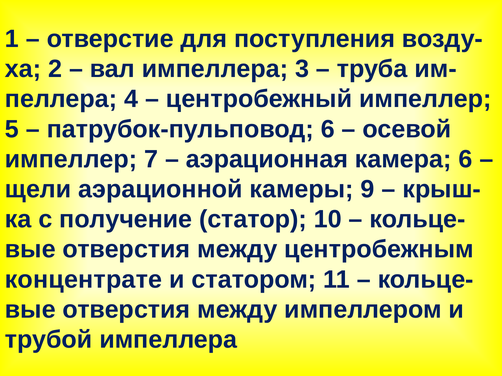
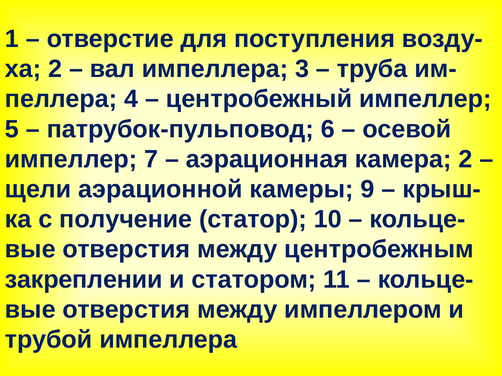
камера 6: 6 -> 2 (465, 159)
концентрате: концентрате -> закреплении (84, 280)
